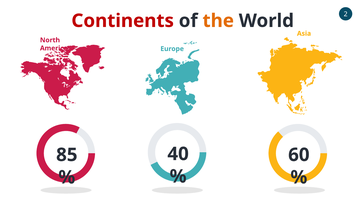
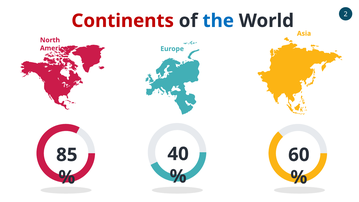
the colour: orange -> blue (218, 21)
